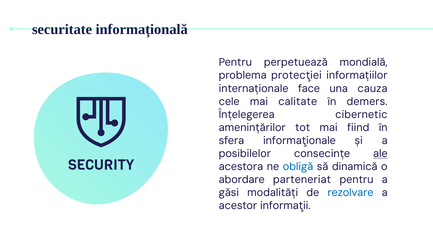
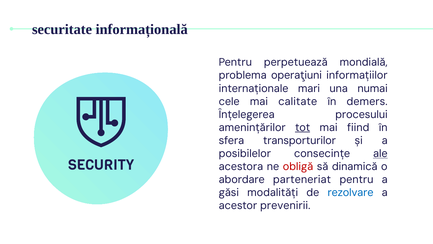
protecţiei: protecţiei -> operaţiuni (297, 75)
face: face -> mari (309, 88)
cauza: cauza -> numai (373, 88)
cibernetic: cibernetic -> procesului (361, 114)
tot underline: none -> present (303, 127)
informaţionale: informaţionale -> transporturilor (299, 140)
obligă colour: blue -> red (298, 166)
informaţii: informaţii -> prevenirii (285, 205)
